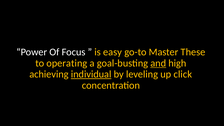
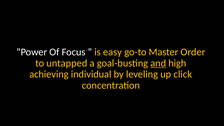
These: These -> Order (193, 52)
operating: operating -> untapped (67, 63)
individual underline: present -> none (91, 74)
